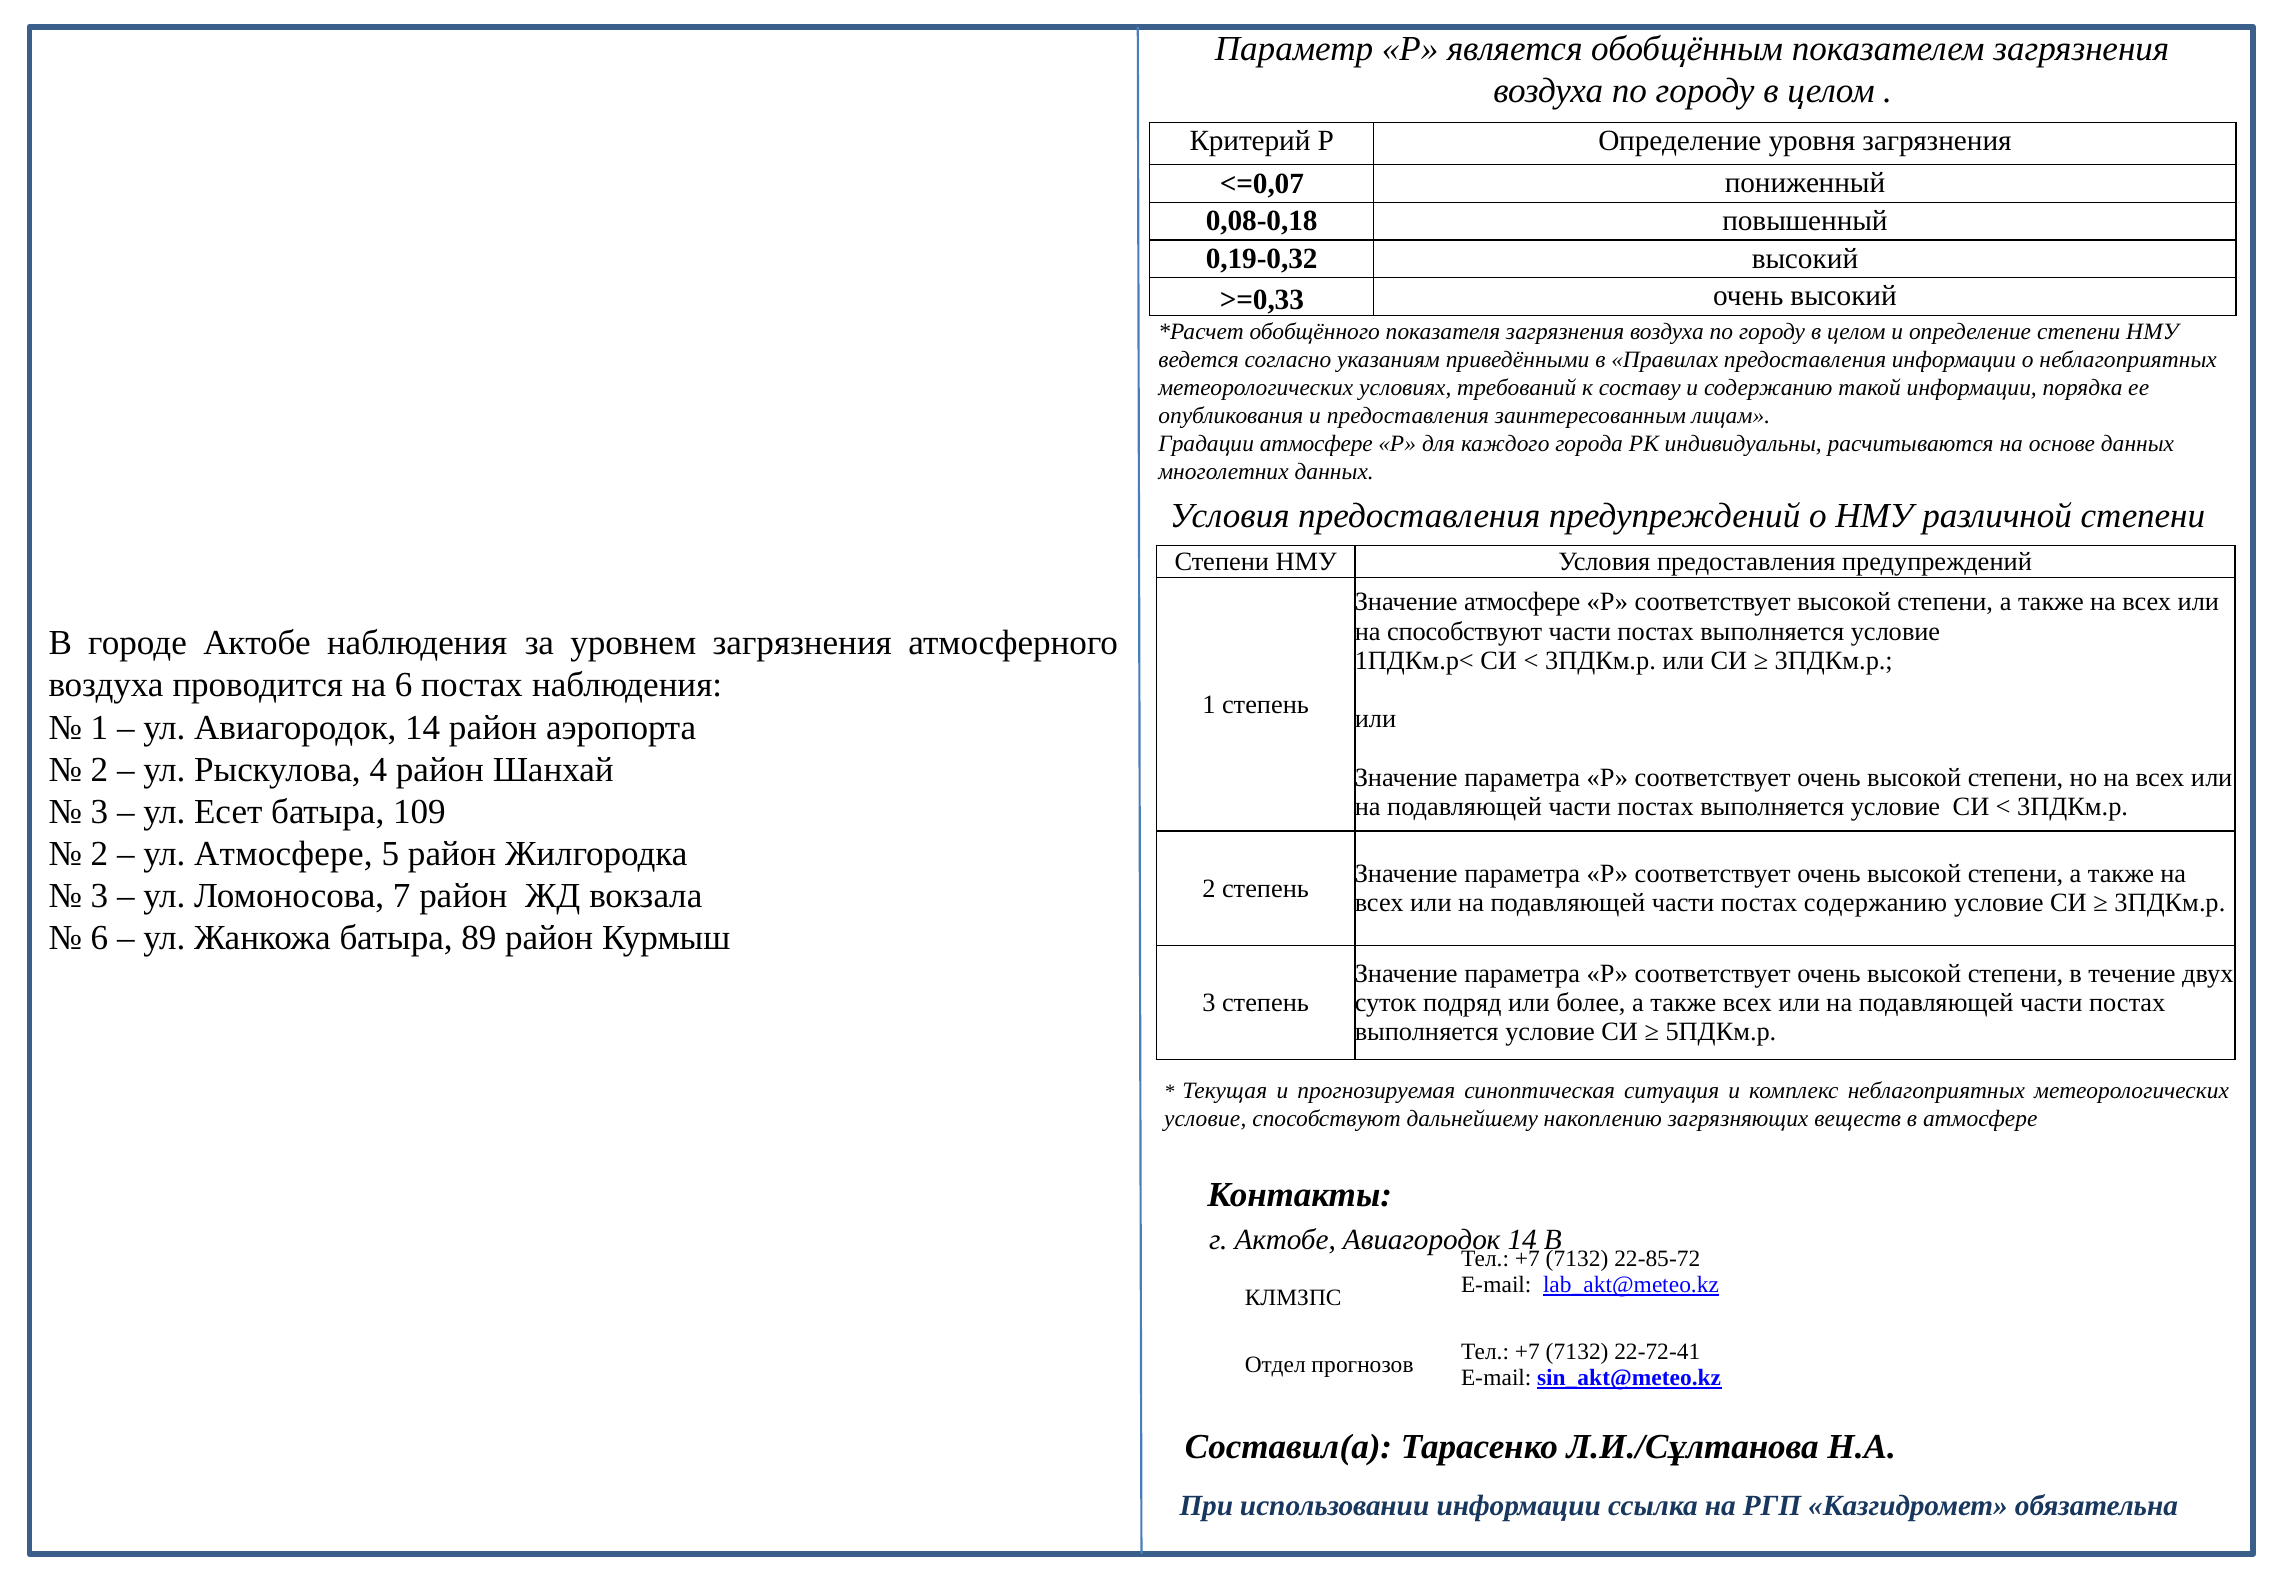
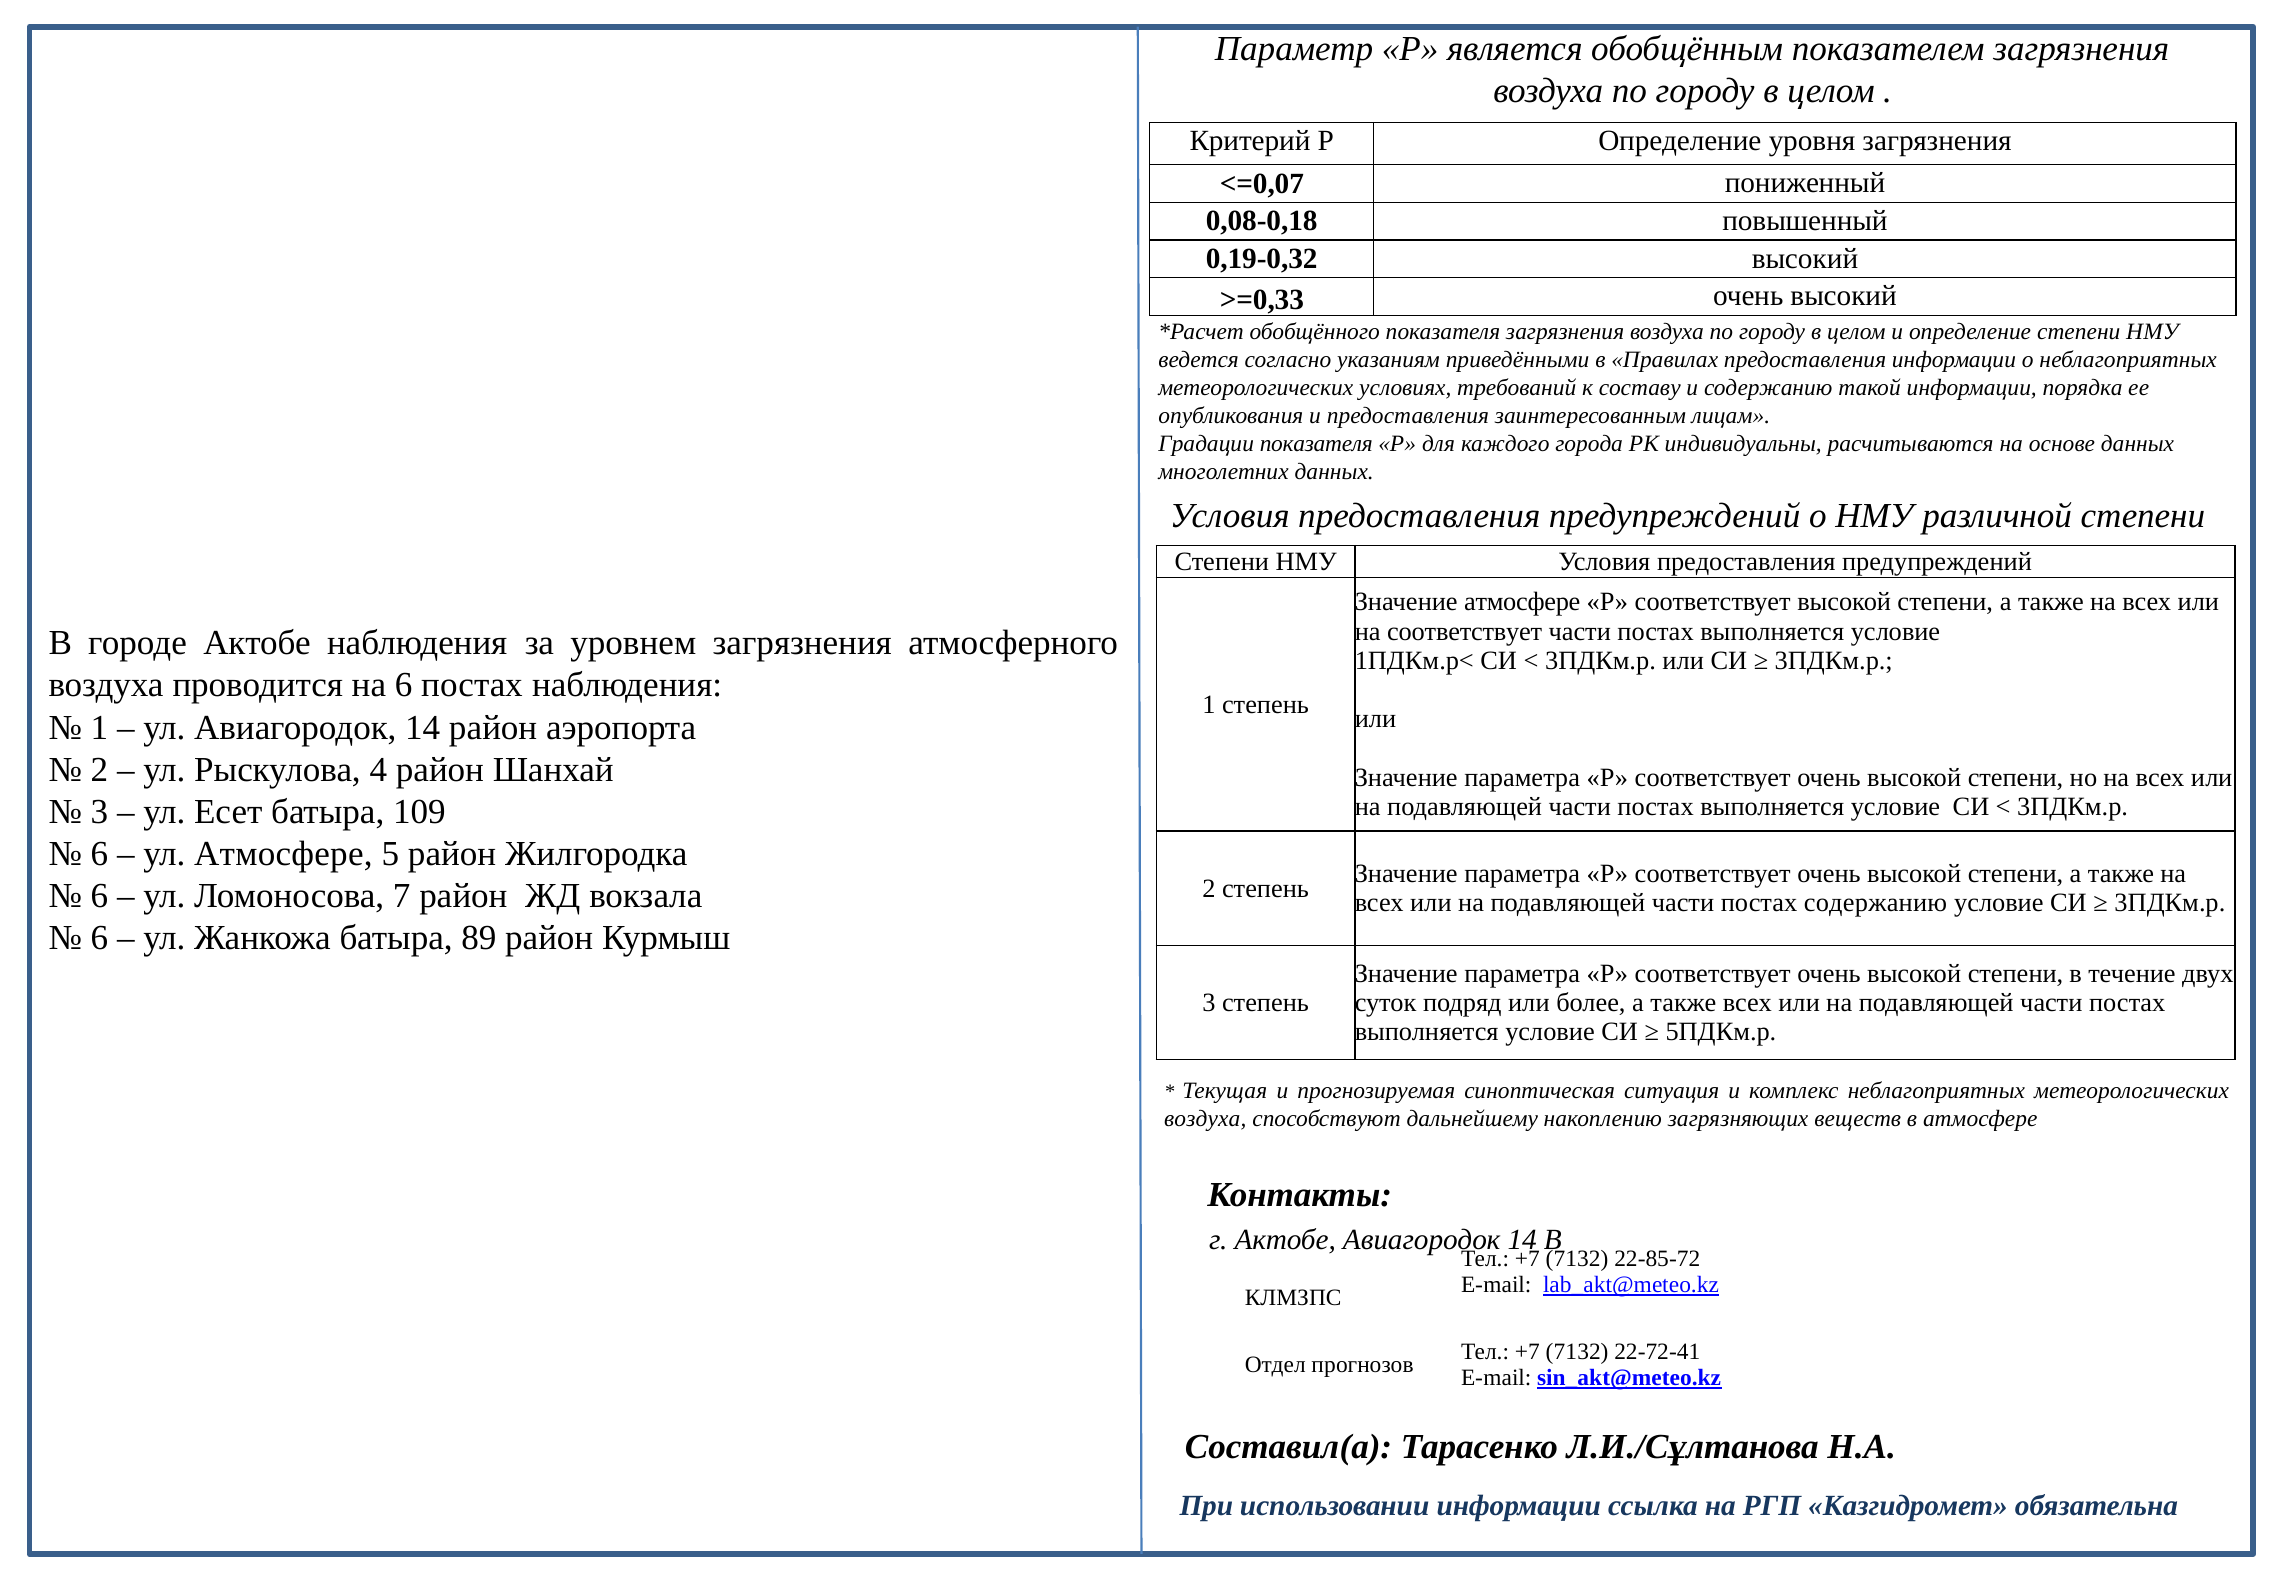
Градации атмосфере: атмосфере -> показателя (1316, 443)
на способствуют: способствуют -> соответствует (1465, 631)
2: 2 -> 6 (99, 854)
3: 3 -> 6 (99, 896)
условие: условие -> воздуха (1205, 1119)
